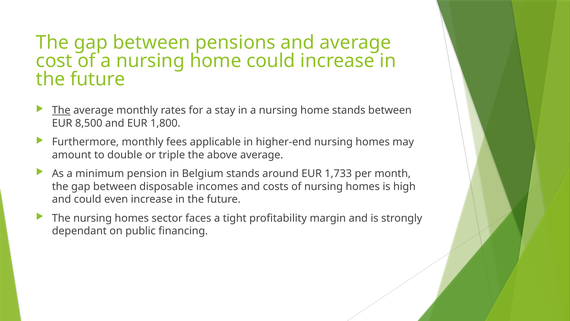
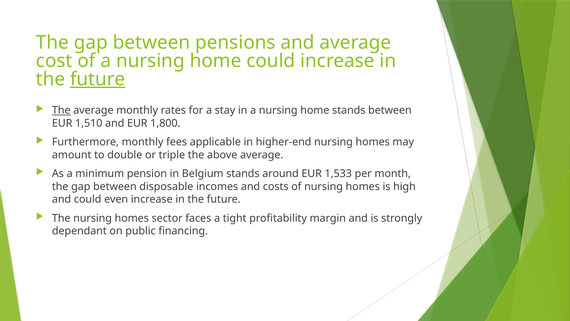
future underline: none -> present (98, 79)
8,500: 8,500 -> 1,510 (89, 123)
1,733: 1,733 -> 1,533 (338, 173)
